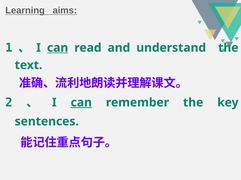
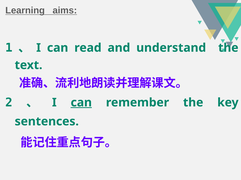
can underline: present -> none (58, 48)
